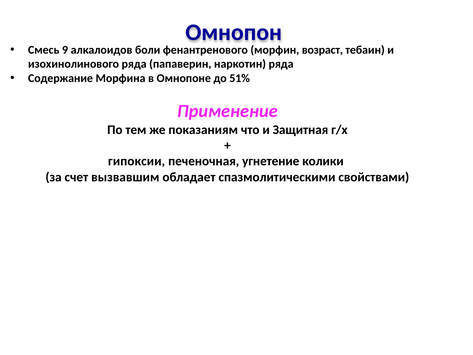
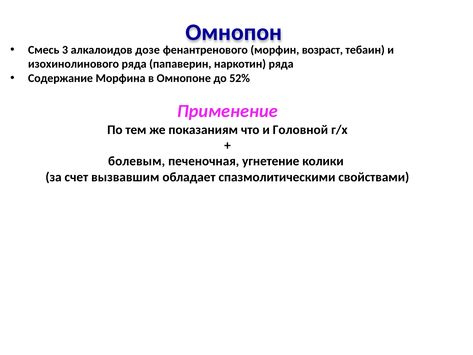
9: 9 -> 3 (65, 50)
боли: боли -> дозе (148, 50)
51%: 51% -> 52% (240, 78)
Защитная: Защитная -> Головной (300, 130)
гипоксии: гипоксии -> болевым (137, 161)
